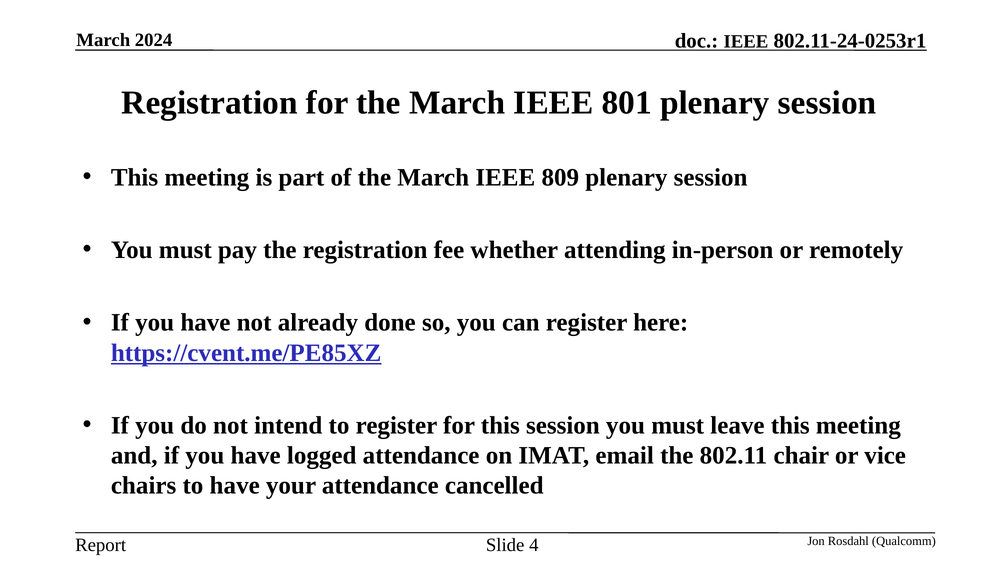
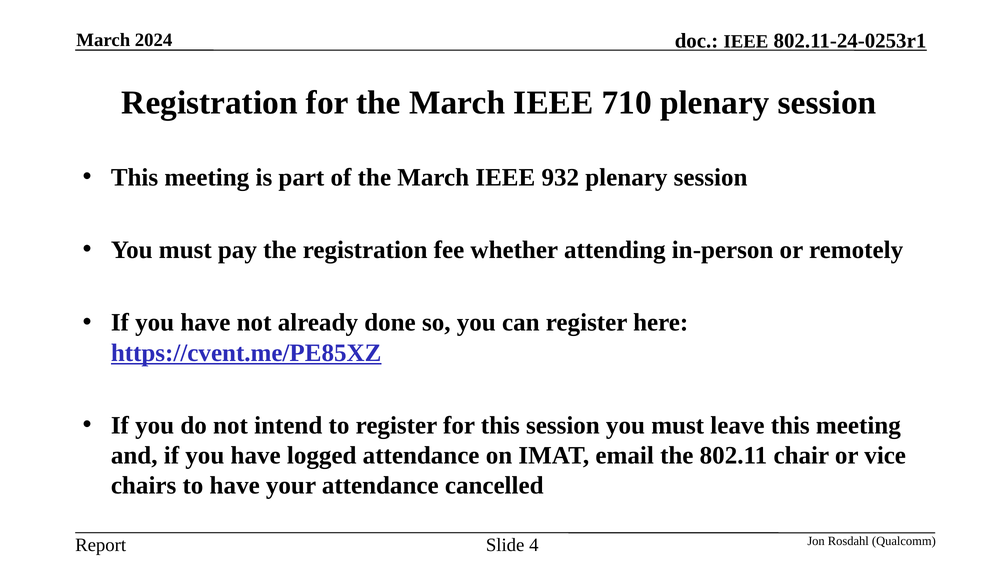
801: 801 -> 710 (627, 102)
809: 809 -> 932 (560, 177)
